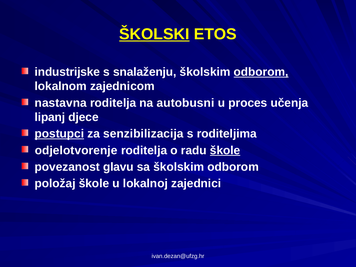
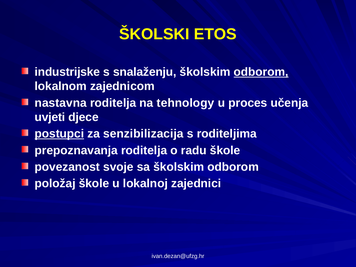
ŠKOLSKI underline: present -> none (154, 34)
autobusni: autobusni -> tehnology (186, 103)
lipanj: lipanj -> uvjeti (50, 117)
odjelotvorenje: odjelotvorenje -> prepoznavanja (76, 150)
škole underline: present -> none (225, 150)
glavu: glavu -> svoje (118, 167)
